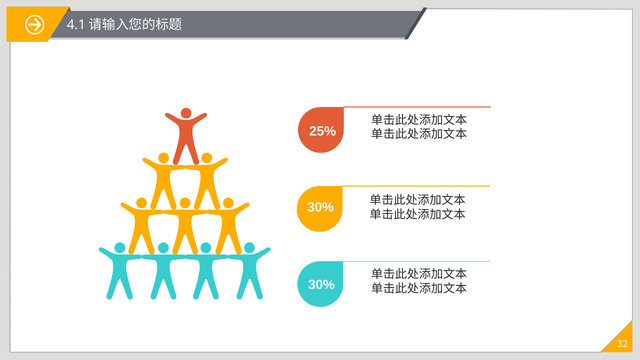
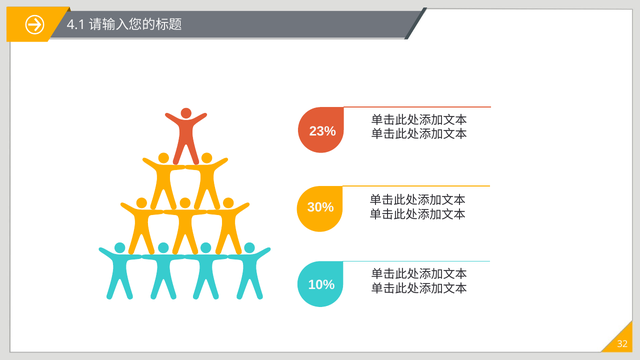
25%: 25% -> 23% (323, 131)
30%: 30% -> 10% (321, 285)
